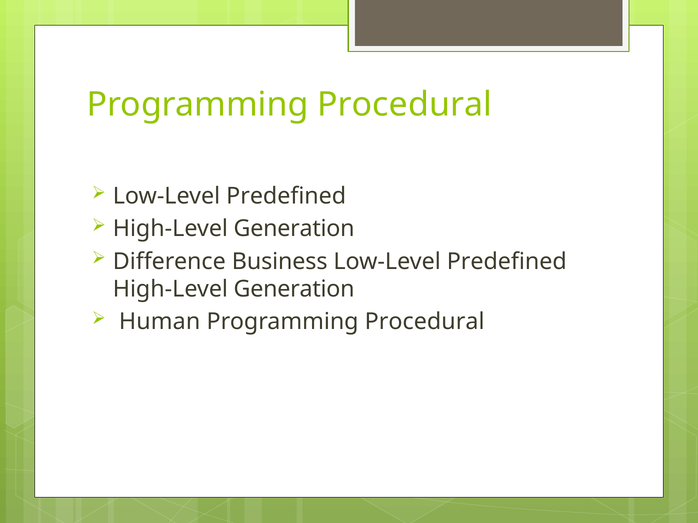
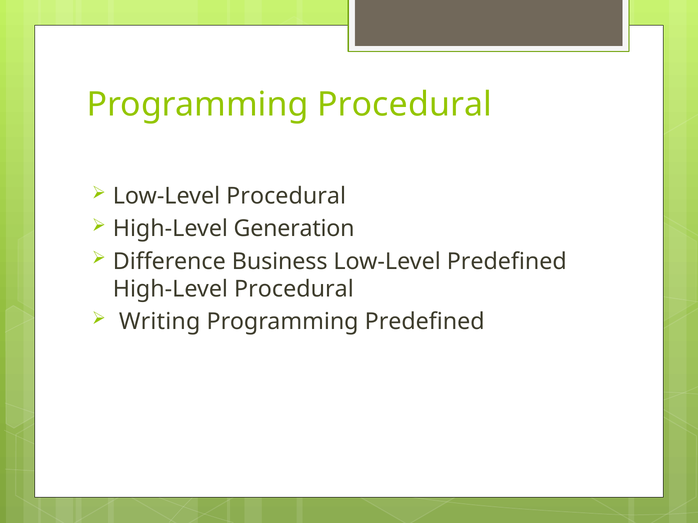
Predefined: Predefined -> Procedural (286, 196)
Generation: Generation -> Procedural (294, 290)
Human: Human -> Writing (160, 322)
Procedural: Procedural -> Predefined (425, 322)
